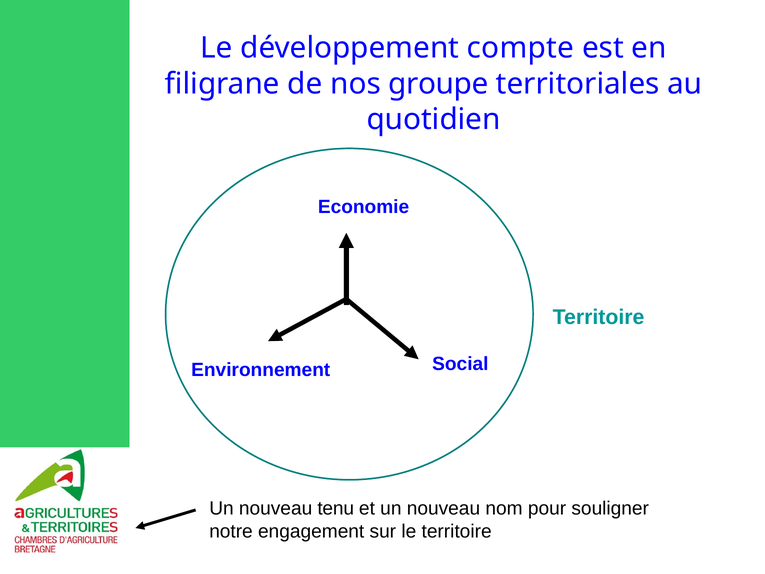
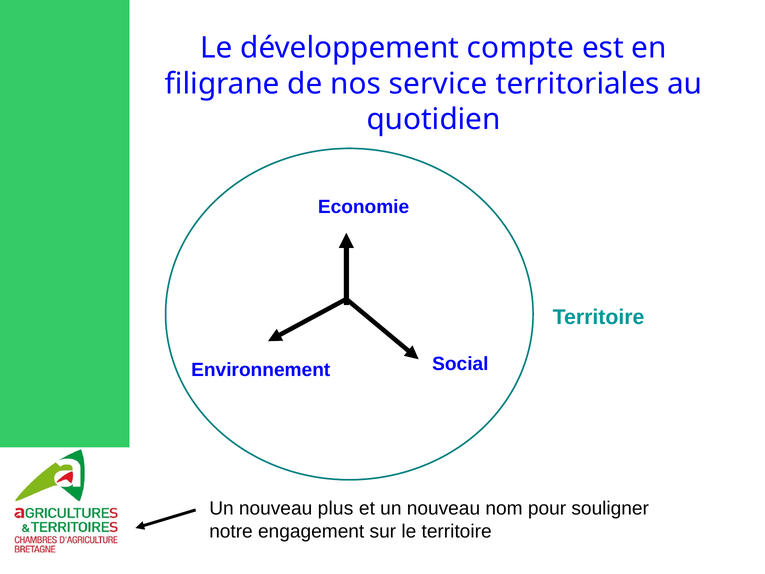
groupe: groupe -> service (438, 84)
tenu: tenu -> plus (336, 508)
